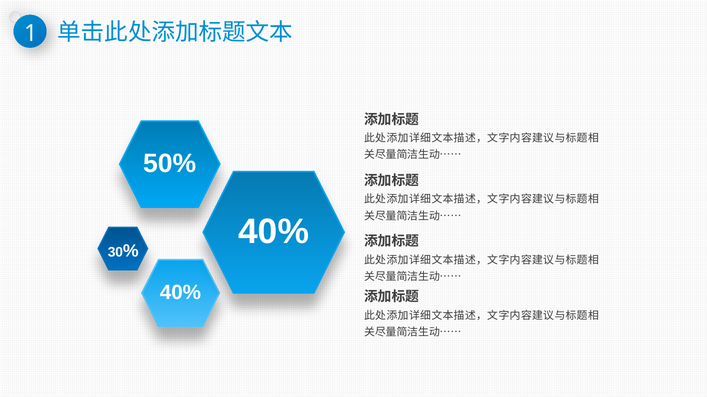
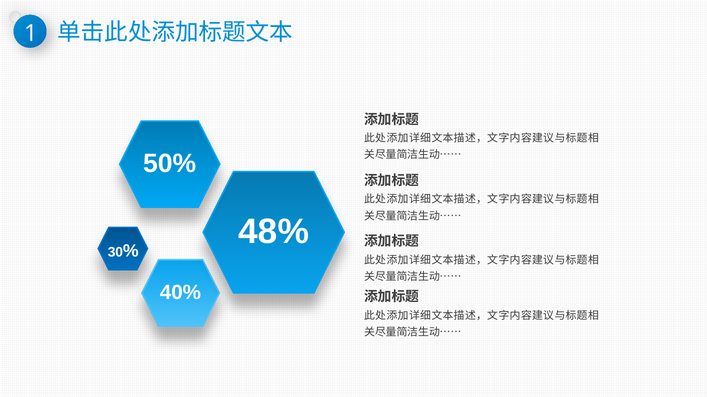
40%: 40% -> 48% (274, 232)
